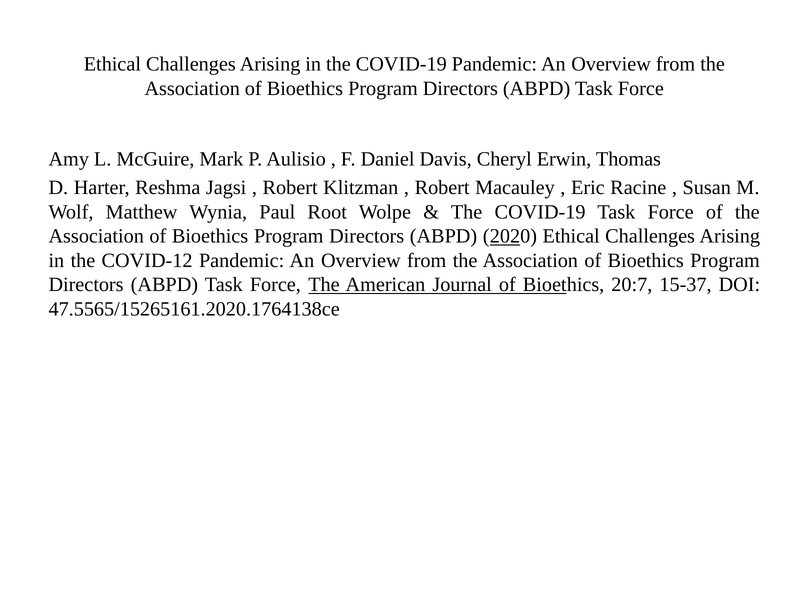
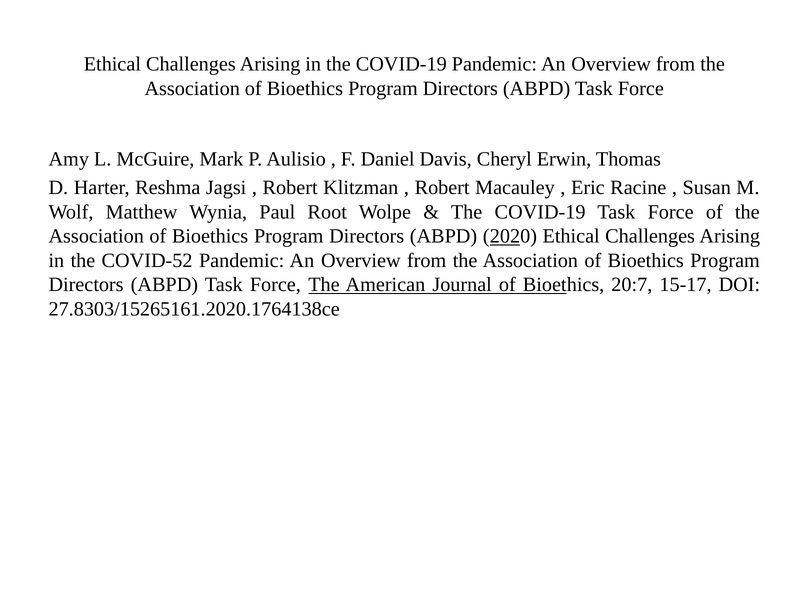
COVID-12: COVID-12 -> COVID-52 (147, 260)
15-37: 15-37 -> 15-17 (686, 285)
47.5565/15265161.2020.1764138ce: 47.5565/15265161.2020.1764138ce -> 27.8303/15265161.2020.1764138ce (194, 309)
